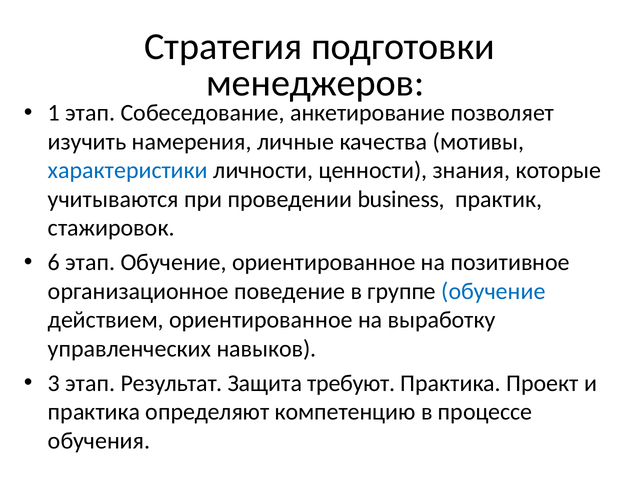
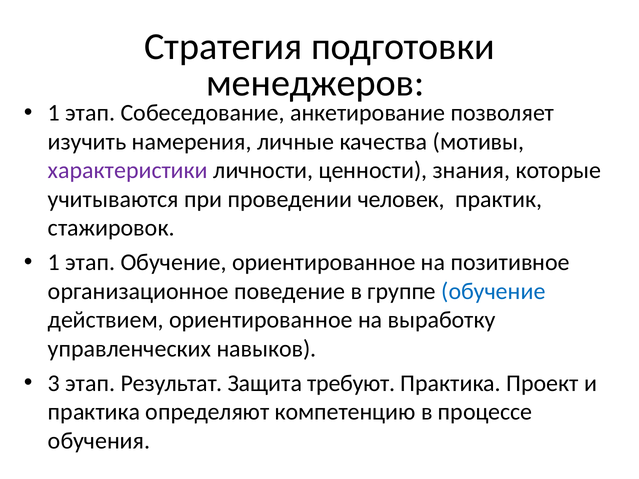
характеристики colour: blue -> purple (128, 171)
business: business -> человек (401, 199)
6: 6 -> 1 (54, 263)
